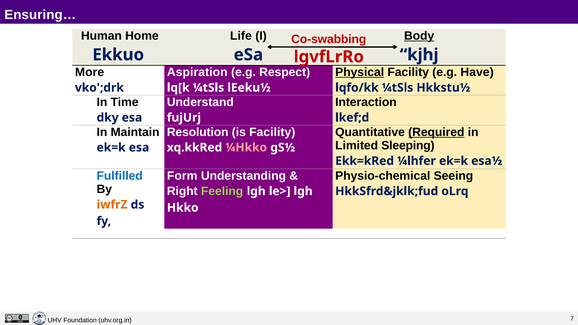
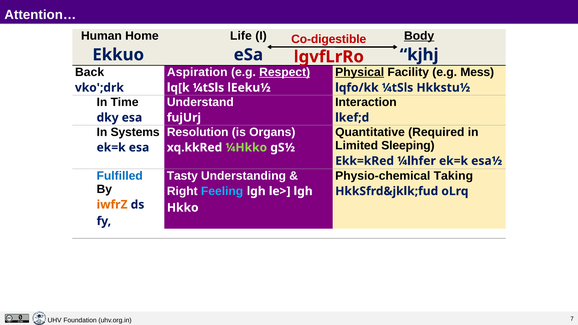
Ensuring…: Ensuring… -> Attention… (40, 15)
Co-swabbing: Co-swabbing -> Co-digestible (329, 39)
More: More -> Back (90, 72)
Respect underline: none -> present (285, 72)
Have: Have -> Mess (477, 72)
Maintain: Maintain -> Systems (135, 132)
is Facility: Facility -> Organs (272, 132)
Required underline: present -> none (436, 132)
¼Hkko colour: pink -> light green (246, 148)
Form: Form -> Tasty (182, 176)
Seeing: Seeing -> Taking (453, 176)
Feeling colour: light green -> light blue (222, 191)
